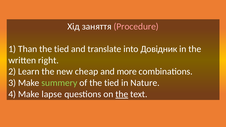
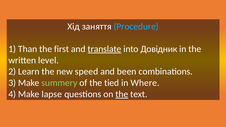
Procedure colour: pink -> light blue (136, 26)
tied: tied -> first (62, 49)
translate underline: none -> present (104, 49)
right: right -> level (48, 60)
cheap: cheap -> speed (87, 72)
more: more -> been (127, 72)
Nature: Nature -> Where (145, 83)
